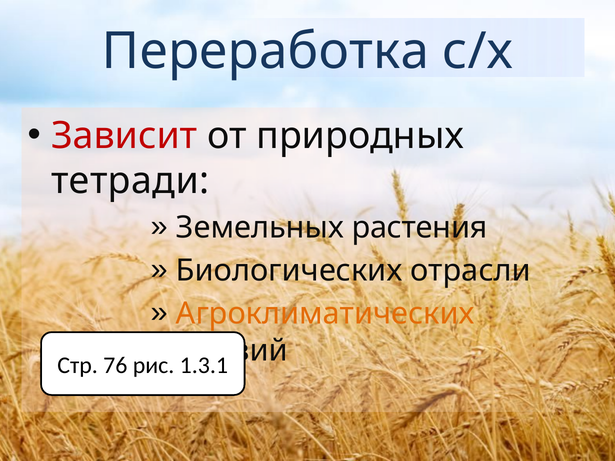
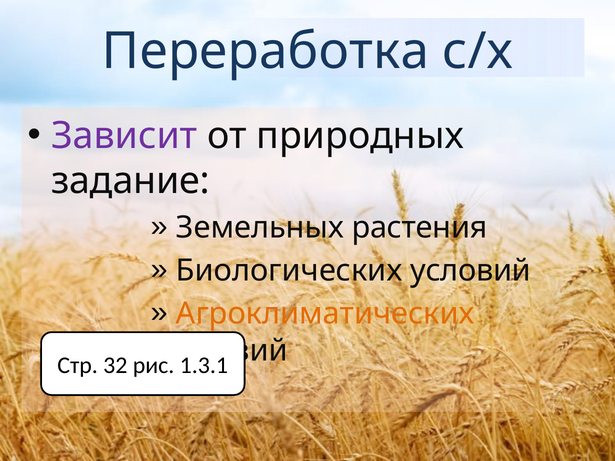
Зависит colour: red -> purple (124, 136)
тетради: тетради -> задание (130, 181)
Биологических отрасли: отрасли -> условий (471, 271)
76: 76 -> 32 (115, 365)
